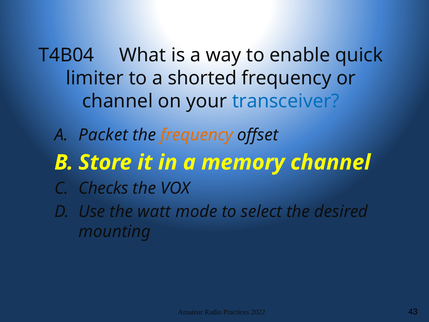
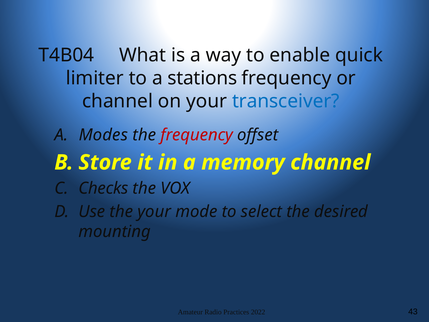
shorted: shorted -> stations (202, 78)
Packet: Packet -> Modes (103, 135)
frequency colour: orange -> red (197, 135)
the watt: watt -> your (154, 212)
